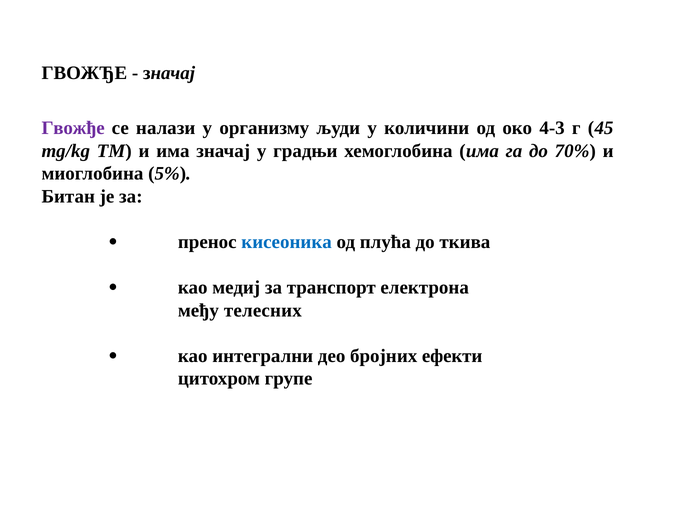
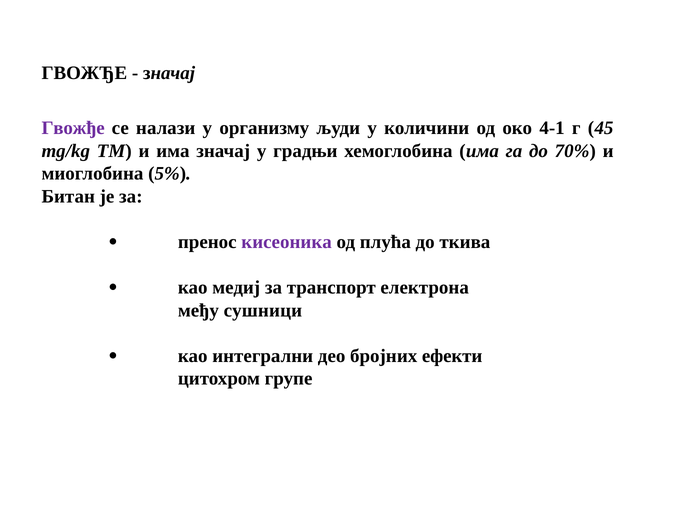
4-3: 4-3 -> 4-1 (552, 128)
кисеоника colour: blue -> purple (287, 242)
телесних: телесних -> сушници (263, 310)
